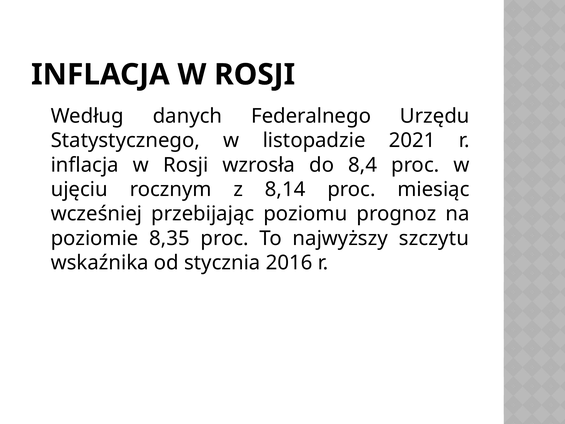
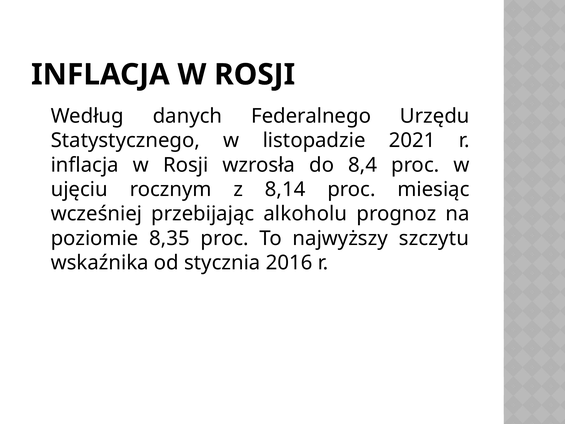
poziomu: poziomu -> alkoholu (305, 214)
